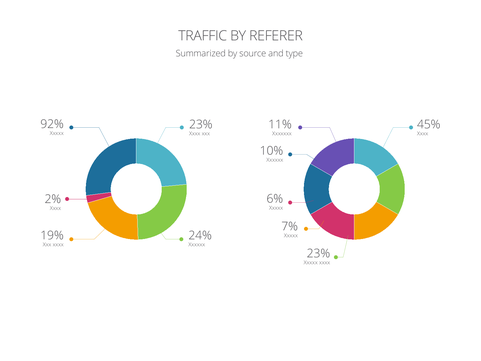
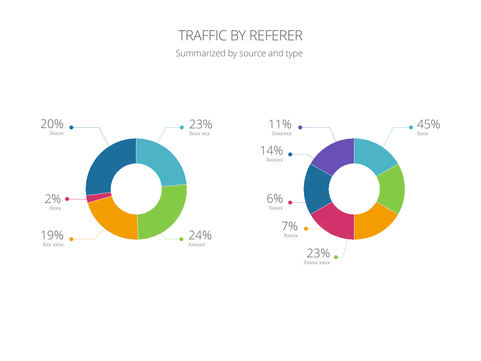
92%: 92% -> 20% (52, 124)
10%: 10% -> 14% (271, 151)
